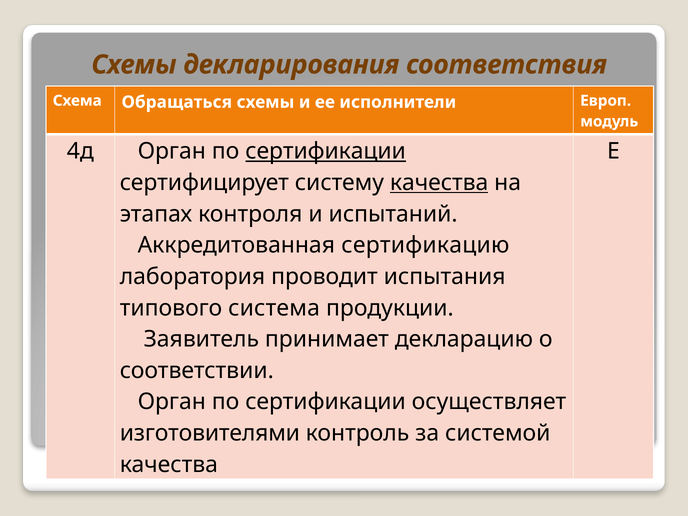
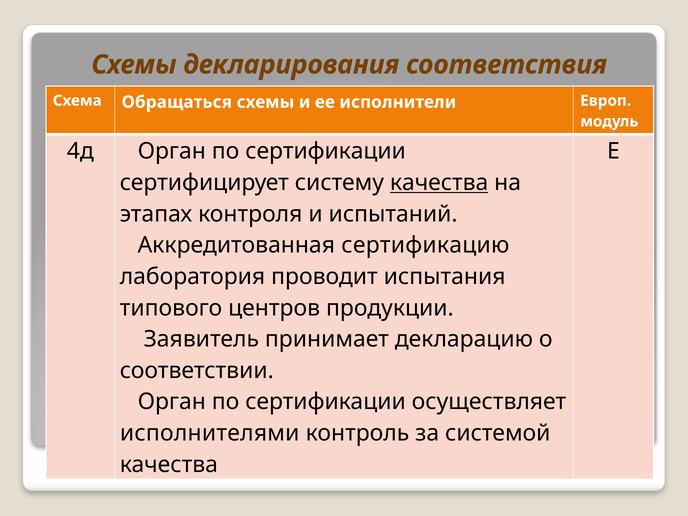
сертификации underline: present -> none (326, 151)
система: система -> центров (274, 308)
изготовителями: изготовителями -> исполнителями (210, 433)
